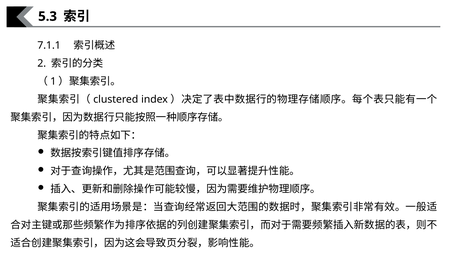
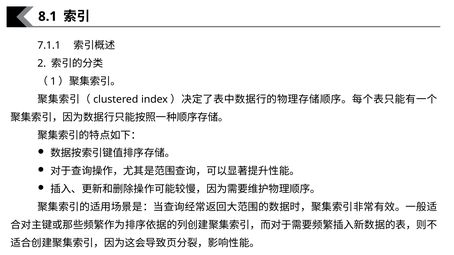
5.3: 5.3 -> 8.1 (48, 16)
